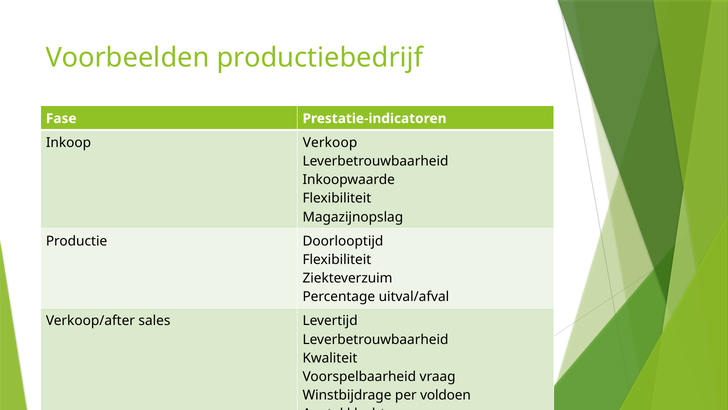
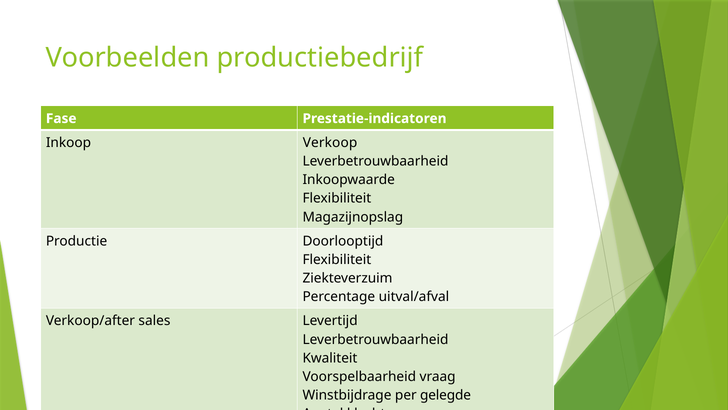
voldoen: voldoen -> gelegde (446, 395)
